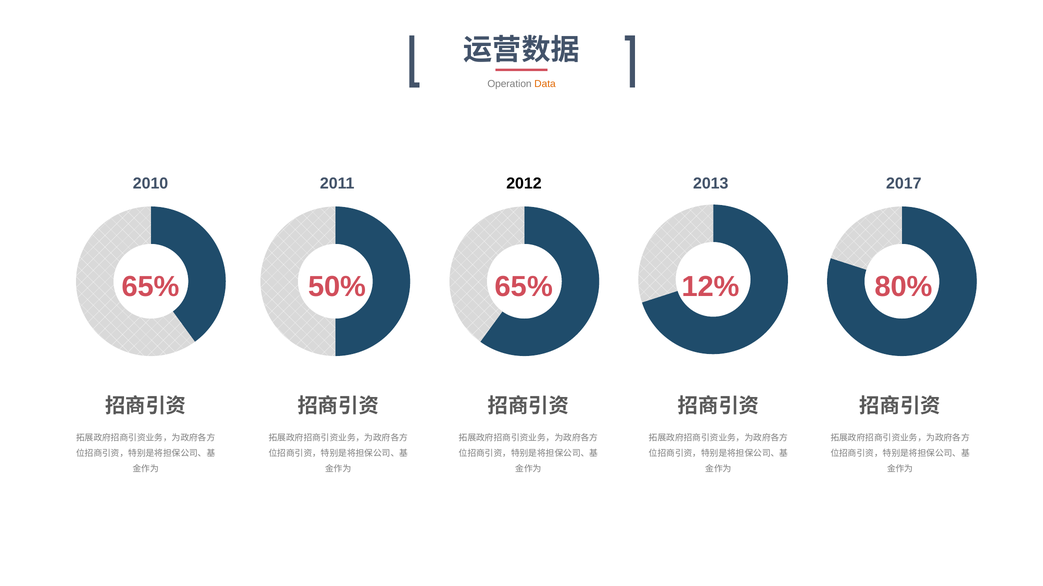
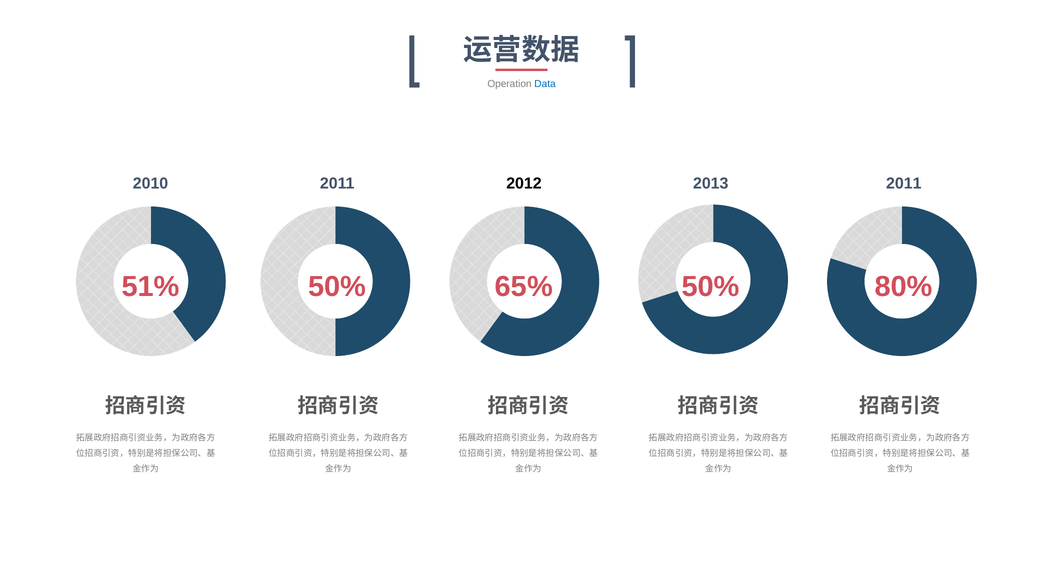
Data colour: orange -> blue (545, 84)
2013 2017: 2017 -> 2011 (904, 184)
65%: 65% -> 51% (150, 287)
65% 12%: 12% -> 50% (711, 287)
